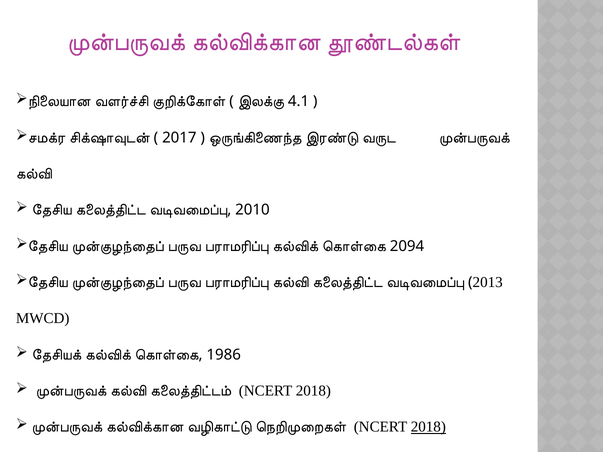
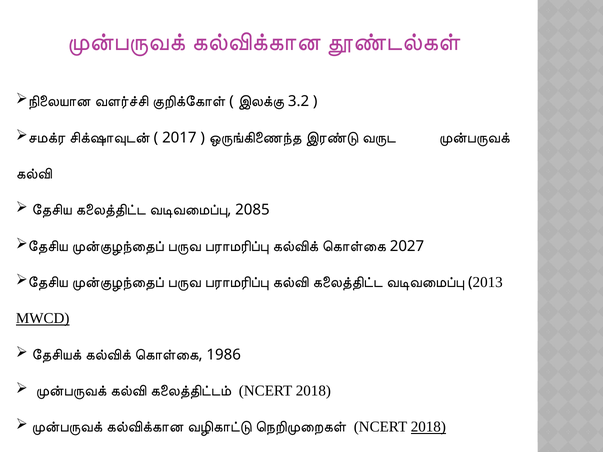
4.1: 4.1 -> 3.2 (299, 101)
2010: 2010 -> 2085 (252, 210)
2094: 2094 -> 2027 (407, 246)
MWCD underline: none -> present (43, 319)
